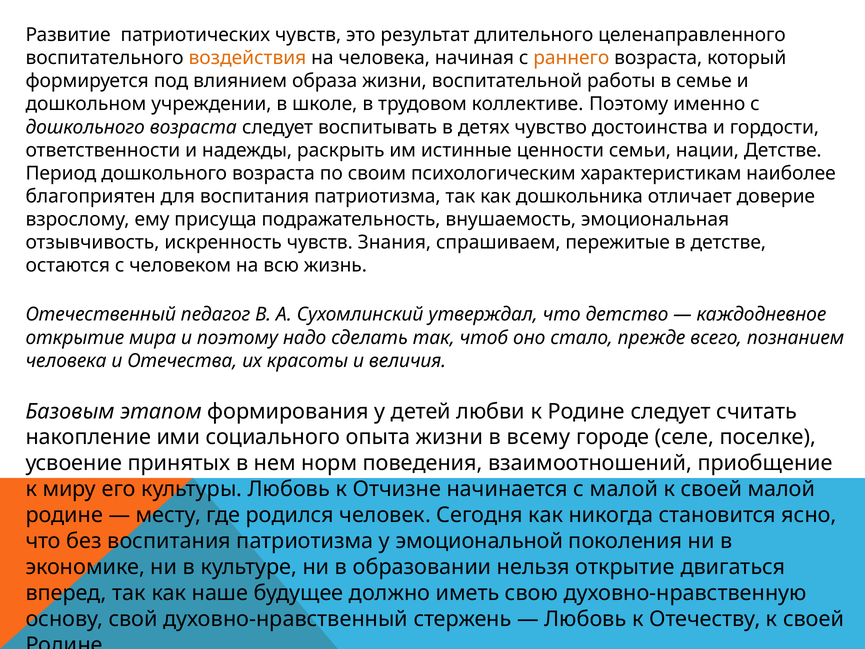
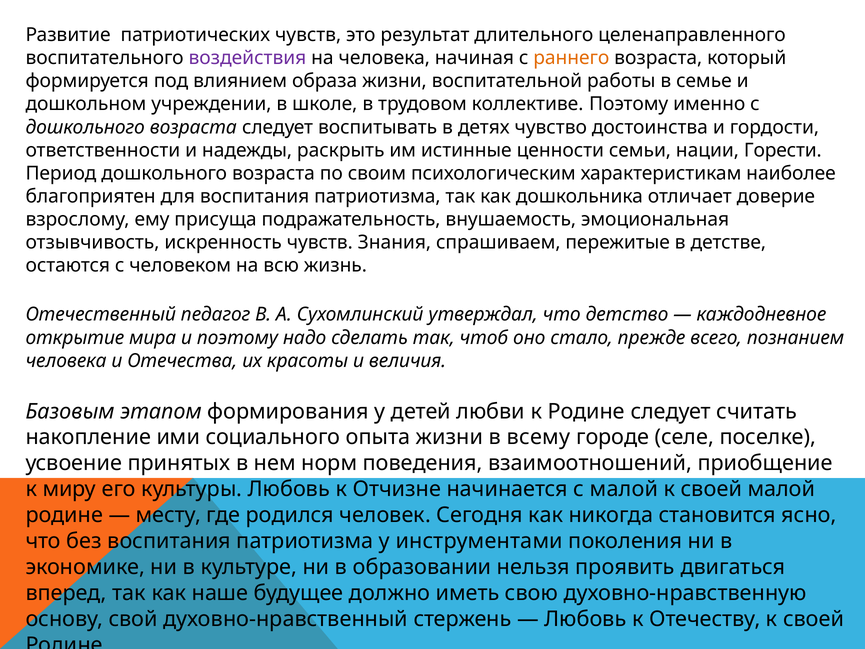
воздействия colour: orange -> purple (247, 58)
нации Детстве: Детстве -> Горести (783, 150)
эмоциональной: эмоциональной -> инструментами (479, 541)
нельзя открытие: открытие -> проявить (625, 567)
